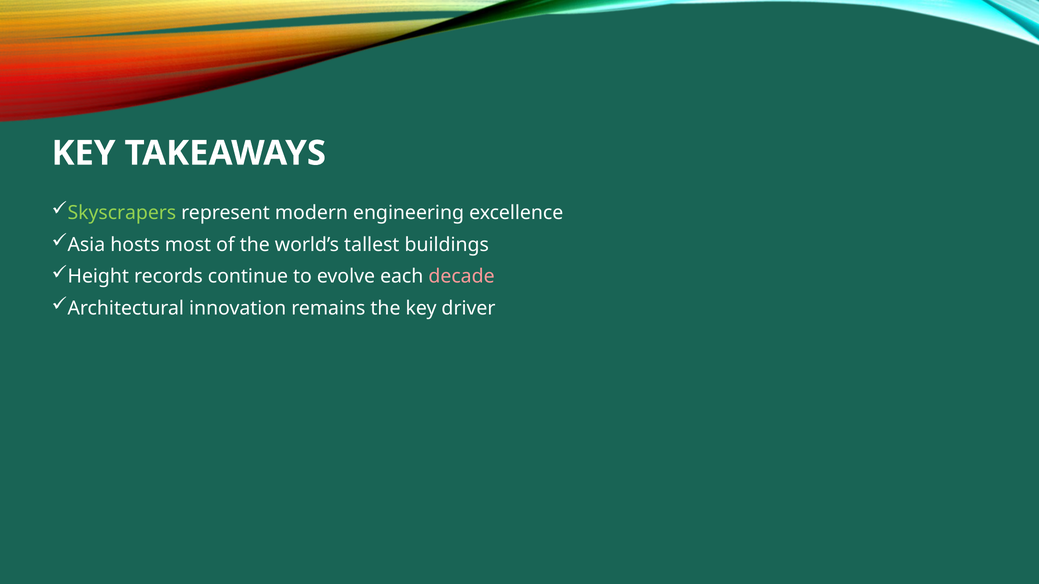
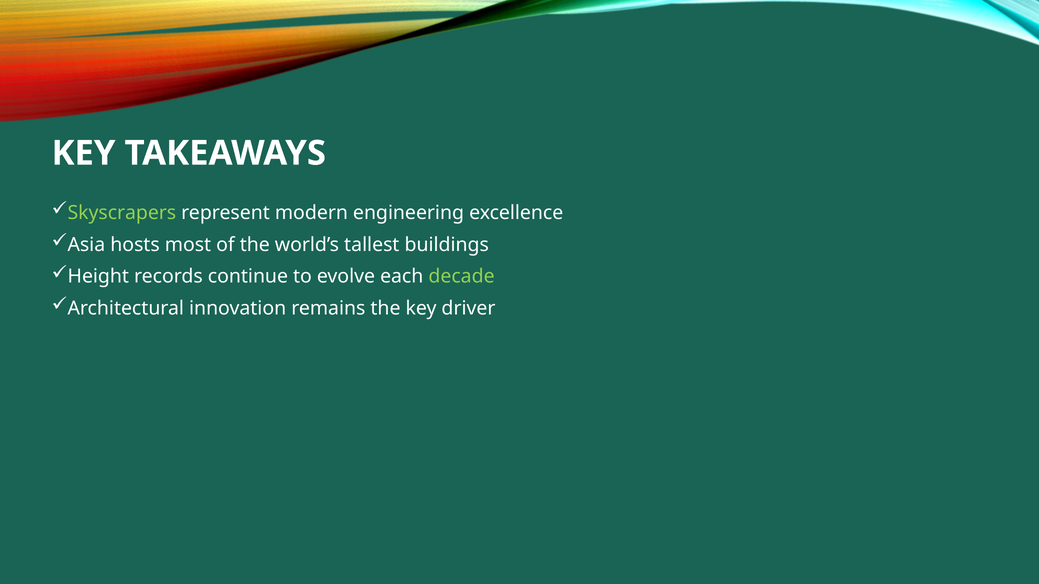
decade colour: pink -> light green (462, 277)
